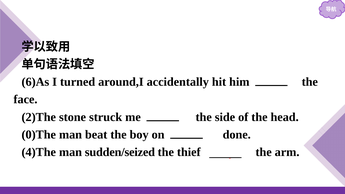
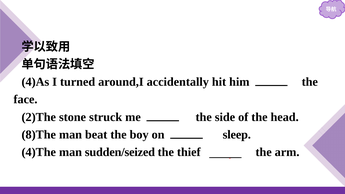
6)As: 6)As -> 4)As (35, 82)
0)The: 0)The -> 8)The (39, 135)
done: done -> sleep (237, 135)
